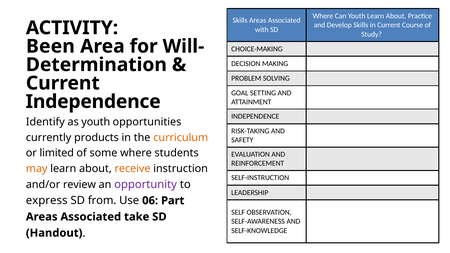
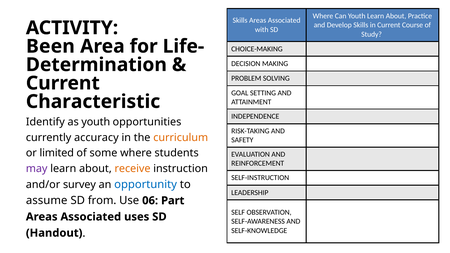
Will-: Will- -> Life- (183, 46)
Independence: Independence -> Characteristic (93, 102)
products: products -> accuracy (96, 138)
may colour: orange -> purple (37, 169)
review: review -> survey (79, 185)
opportunity colour: purple -> blue (146, 184)
express: express -> assume (47, 201)
take: take -> uses (137, 217)
